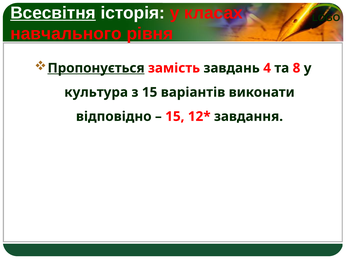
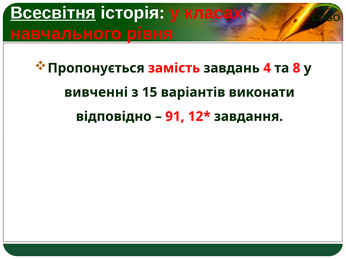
Пропонується underline: present -> none (96, 68)
культура: культура -> вивченні (96, 92)
15: 15 -> 91 (175, 117)
